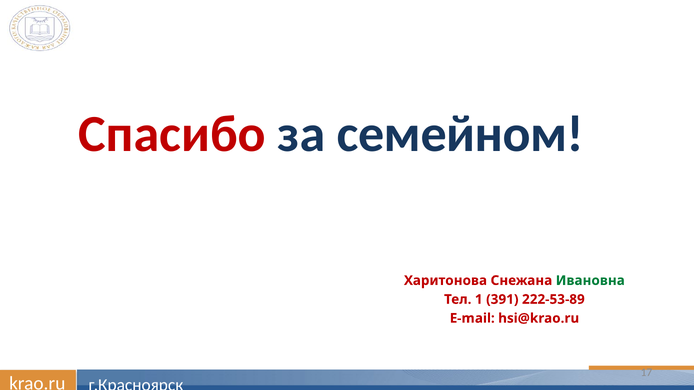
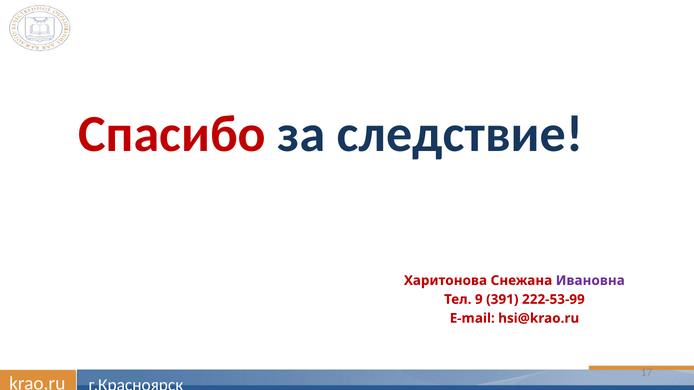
семейном: семейном -> следствие (460, 134)
Ивановна colour: green -> purple (590, 281)
1: 1 -> 9 (479, 300)
222-53-89: 222-53-89 -> 222-53-99 (553, 300)
